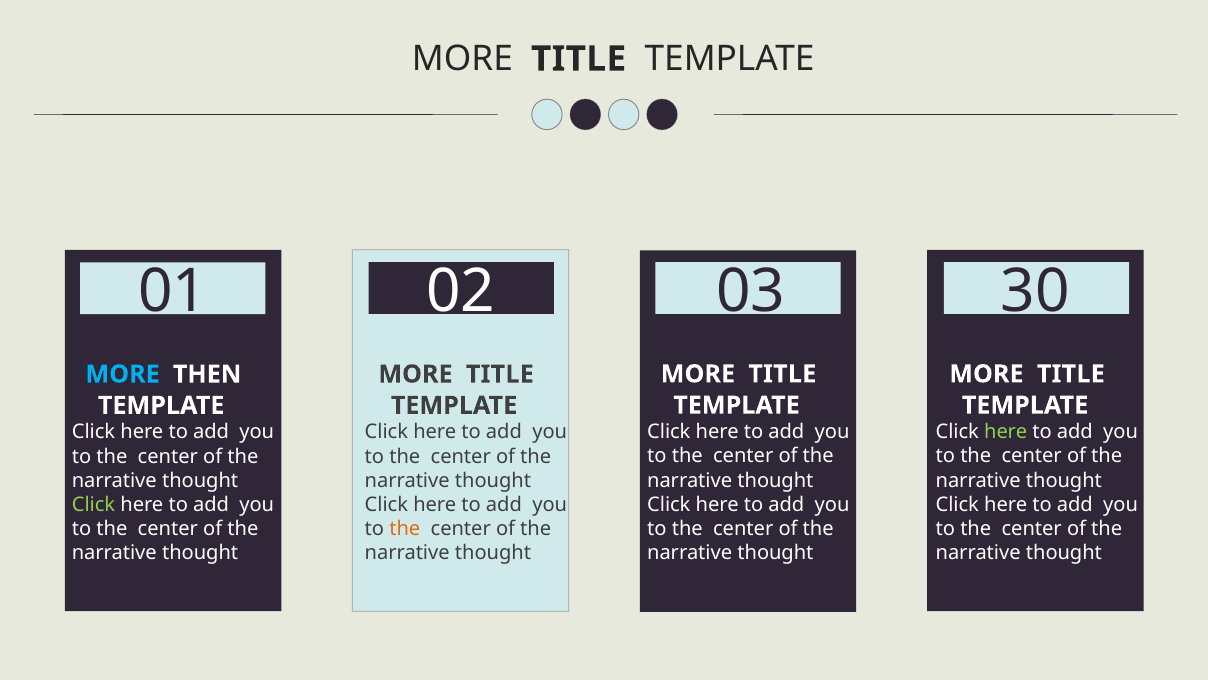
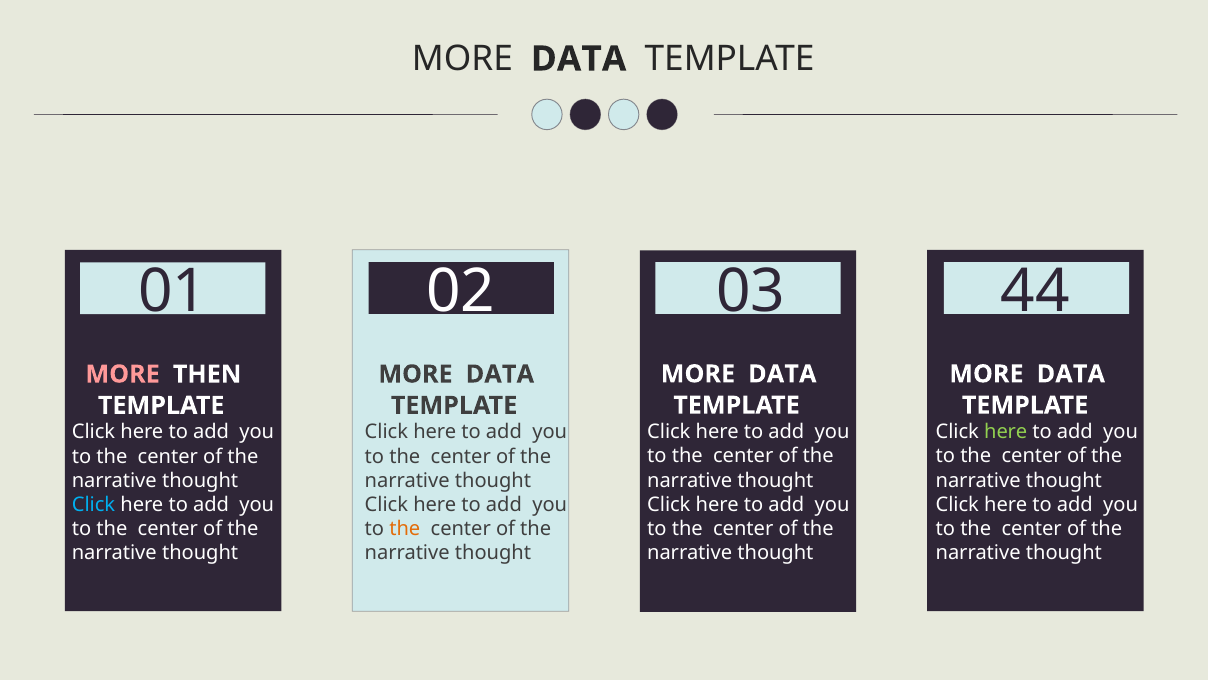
TITLE: TITLE -> DATA (579, 59)
30: 30 -> 44 (1035, 291)
TITLE: TITLE -> DATA (782, 374)
TITLE: TITLE -> DATA (1071, 374)
MORE colour: light blue -> pink (123, 374)
TITLE: TITLE -> DATA (500, 374)
Click colour: light green -> light blue (94, 504)
